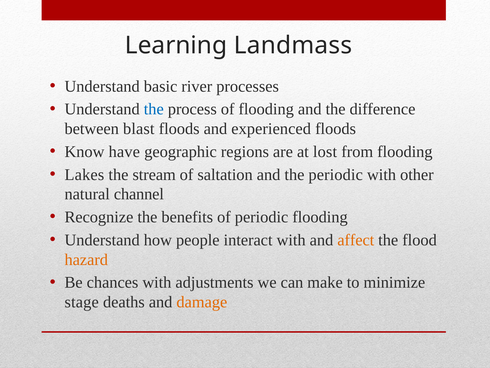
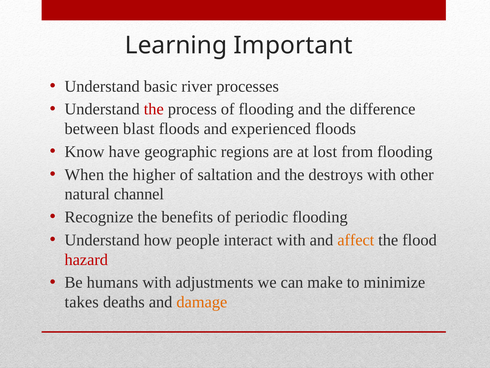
Landmass: Landmass -> Important (293, 45)
the colour: blue -> red (154, 109)
Lakes: Lakes -> When (84, 174)
stream: stream -> higher (154, 174)
the periodic: periodic -> destroys (336, 174)
hazard colour: orange -> red (86, 259)
chances: chances -> humans (112, 282)
stage: stage -> takes (82, 302)
